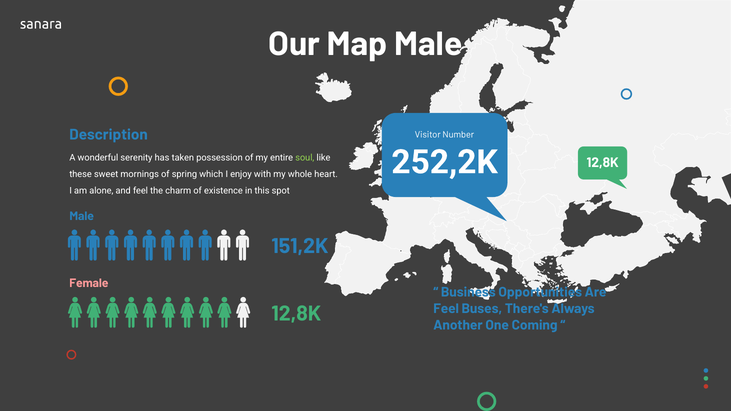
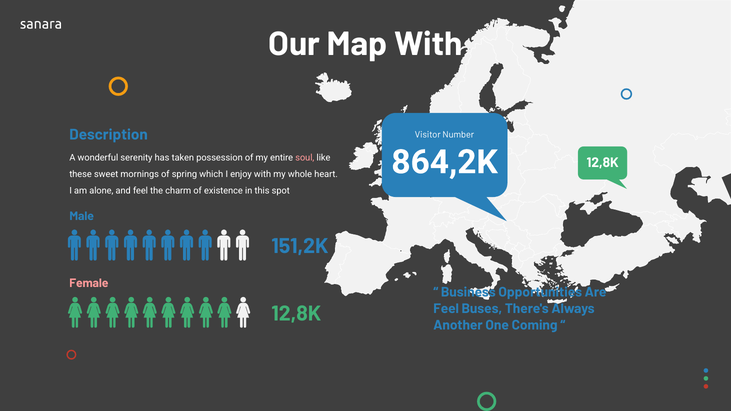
Map Male: Male -> With (428, 44)
252,2K: 252,2K -> 864,2K (445, 162)
soul colour: light green -> pink (305, 158)
